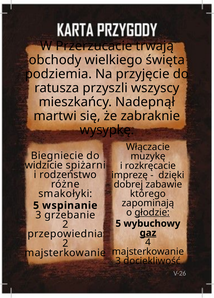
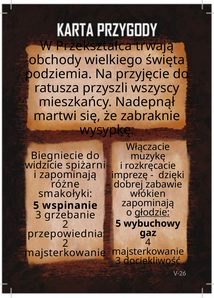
Przerzucacie: Przerzucacie -> Przekształca (94, 46)
i rodzeństwo: rodzeństwo -> zapominają (68, 174)
którego: którego -> włókien (148, 194)
gaz underline: present -> none (148, 233)
